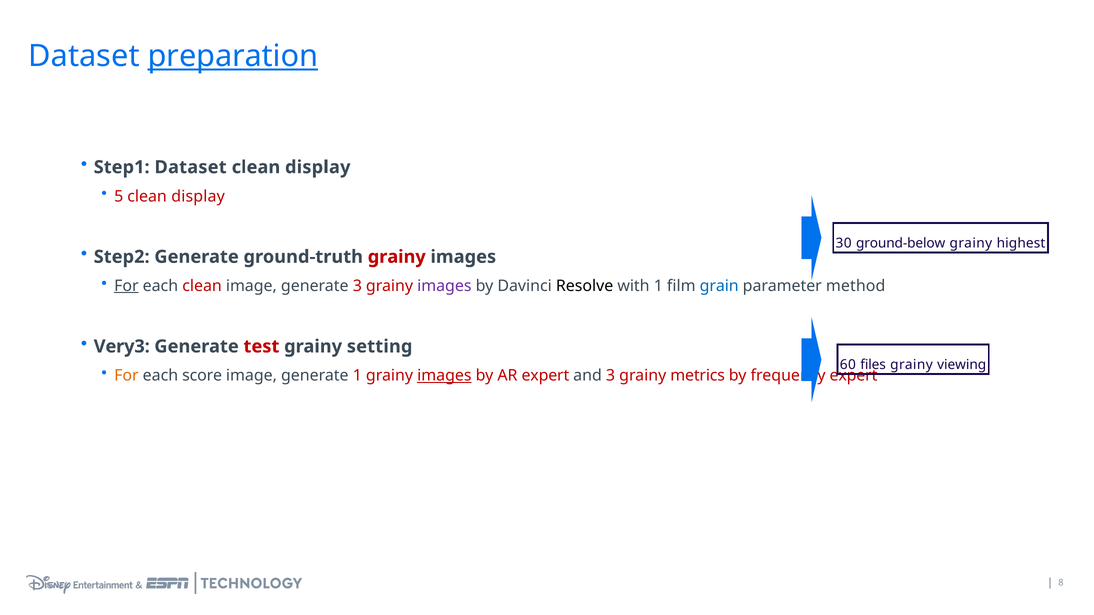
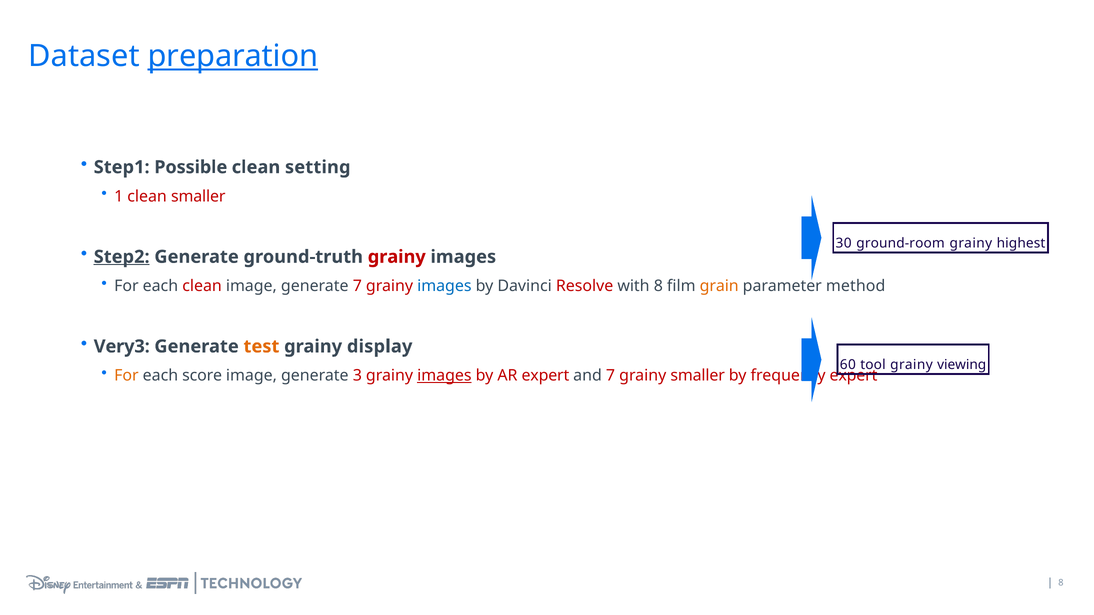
Step1 Dataset: Dataset -> Possible (191, 167)
display: display -> setting (318, 167)
5: 5 -> 1 (119, 196)
display: display -> smaller (198, 196)
ground-below: ground-below -> ground-room (901, 243)
Step2 underline: none -> present (122, 257)
For underline: present -> none (126, 286)
generate 3: 3 -> 7 (357, 286)
images colour: purple -> blue (444, 286)
Resolve colour: black -> red (585, 286)
with 1: 1 -> 8 (658, 286)
grain colour: blue -> orange (719, 286)
test colour: red -> orange (261, 347)
setting: setting -> display (380, 347)
files: files -> tool (873, 365)
generate 1: 1 -> 3 (357, 376)
and 3: 3 -> 7 (611, 376)
grainy metrics: metrics -> smaller (698, 376)
